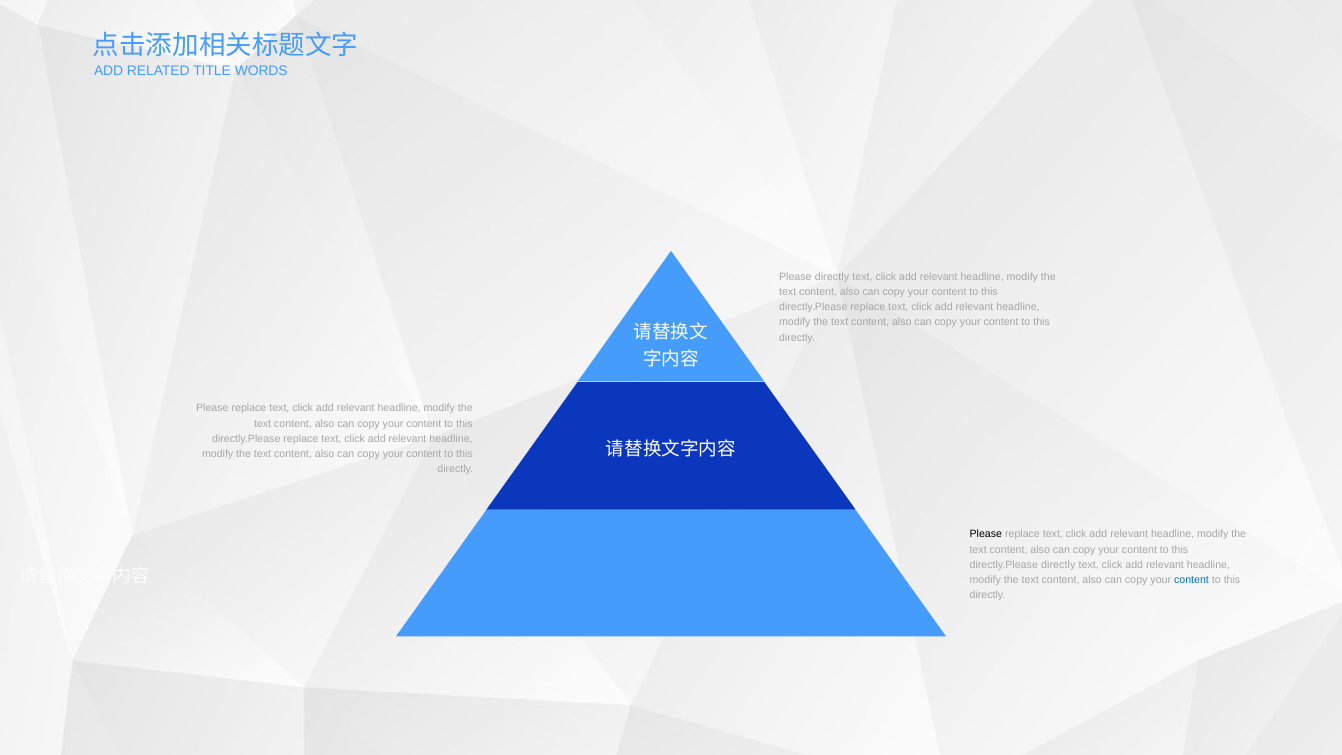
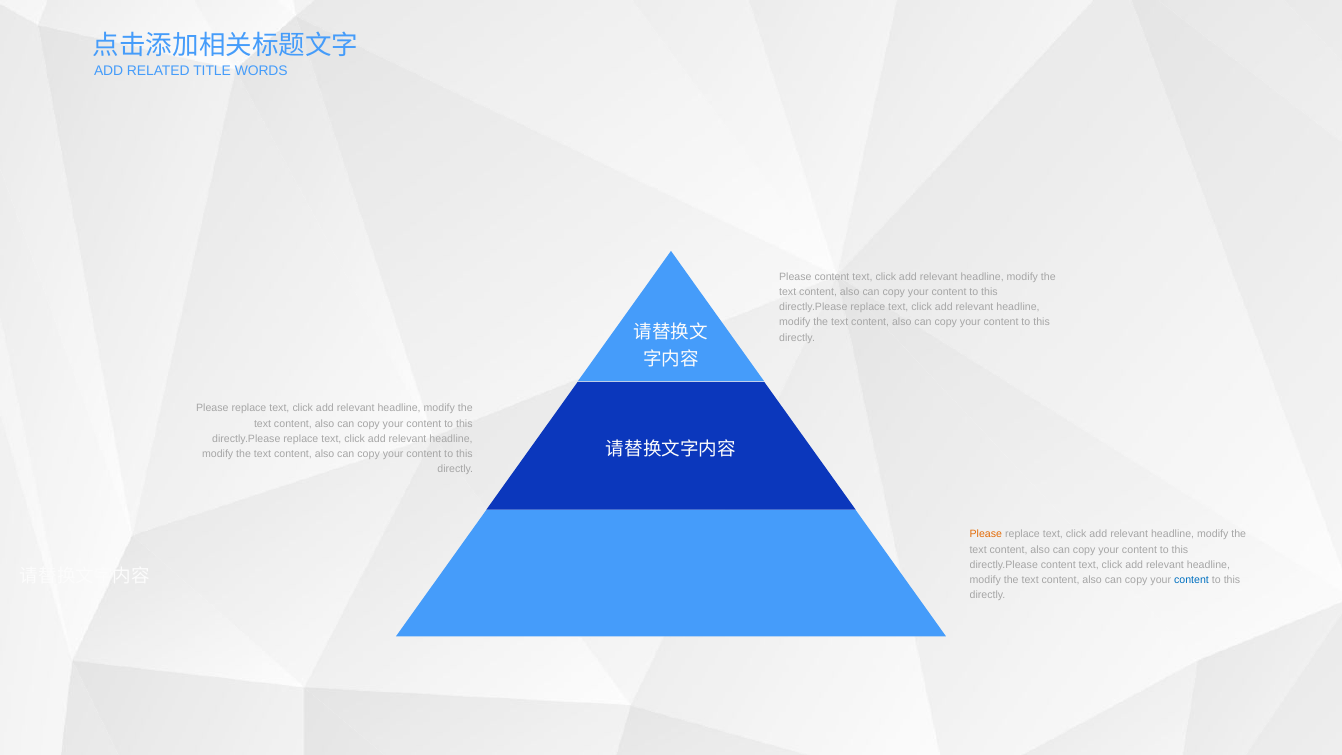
Please directly: directly -> content (832, 277)
Please colour: black -> orange (986, 534)
directly.Please directly: directly -> content (1058, 565)
